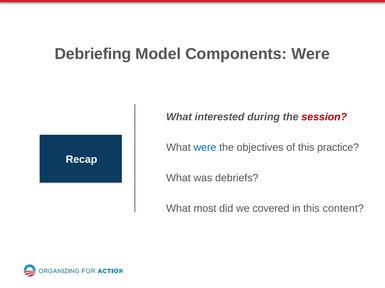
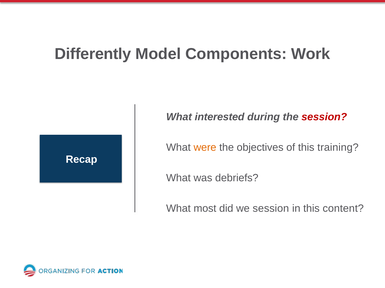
Debriefing: Debriefing -> Differently (93, 54)
Components Were: Were -> Work (311, 54)
were colour: blue -> orange (205, 148)
practice: practice -> training (338, 148)
we covered: covered -> session (271, 209)
